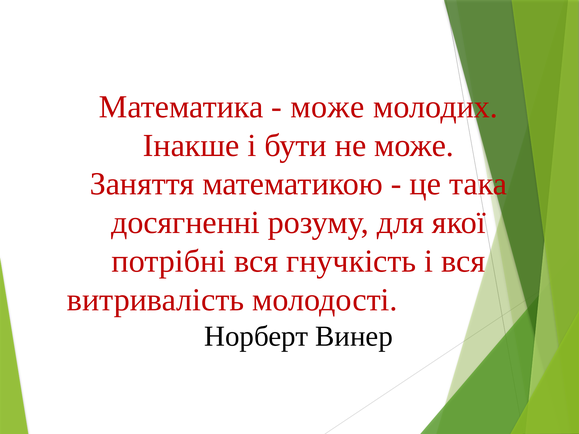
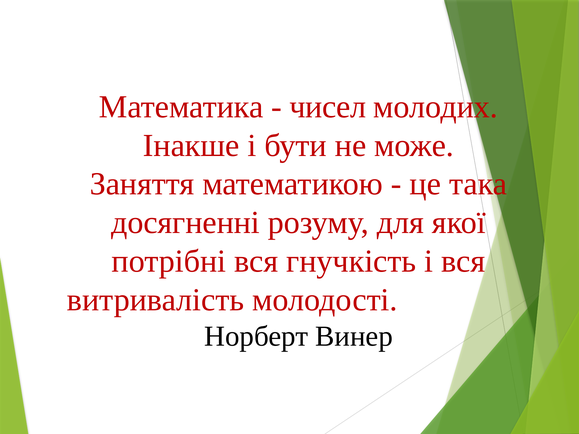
може: може -> чисел (328, 107)
